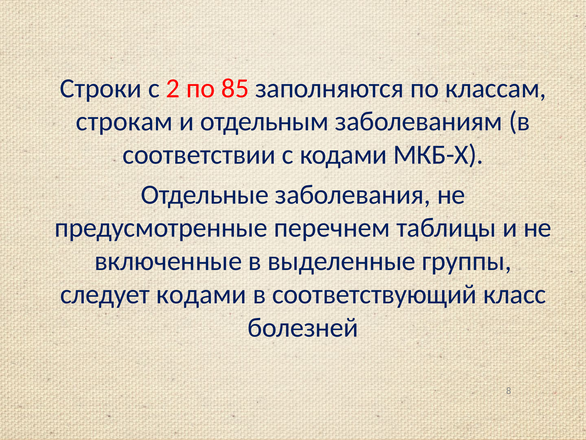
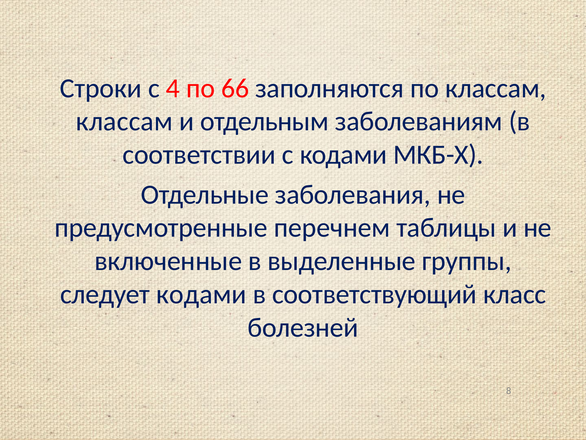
2: 2 -> 4 (173, 88)
85: 85 -> 66 (235, 88)
строкам: строкам -> классам (124, 121)
